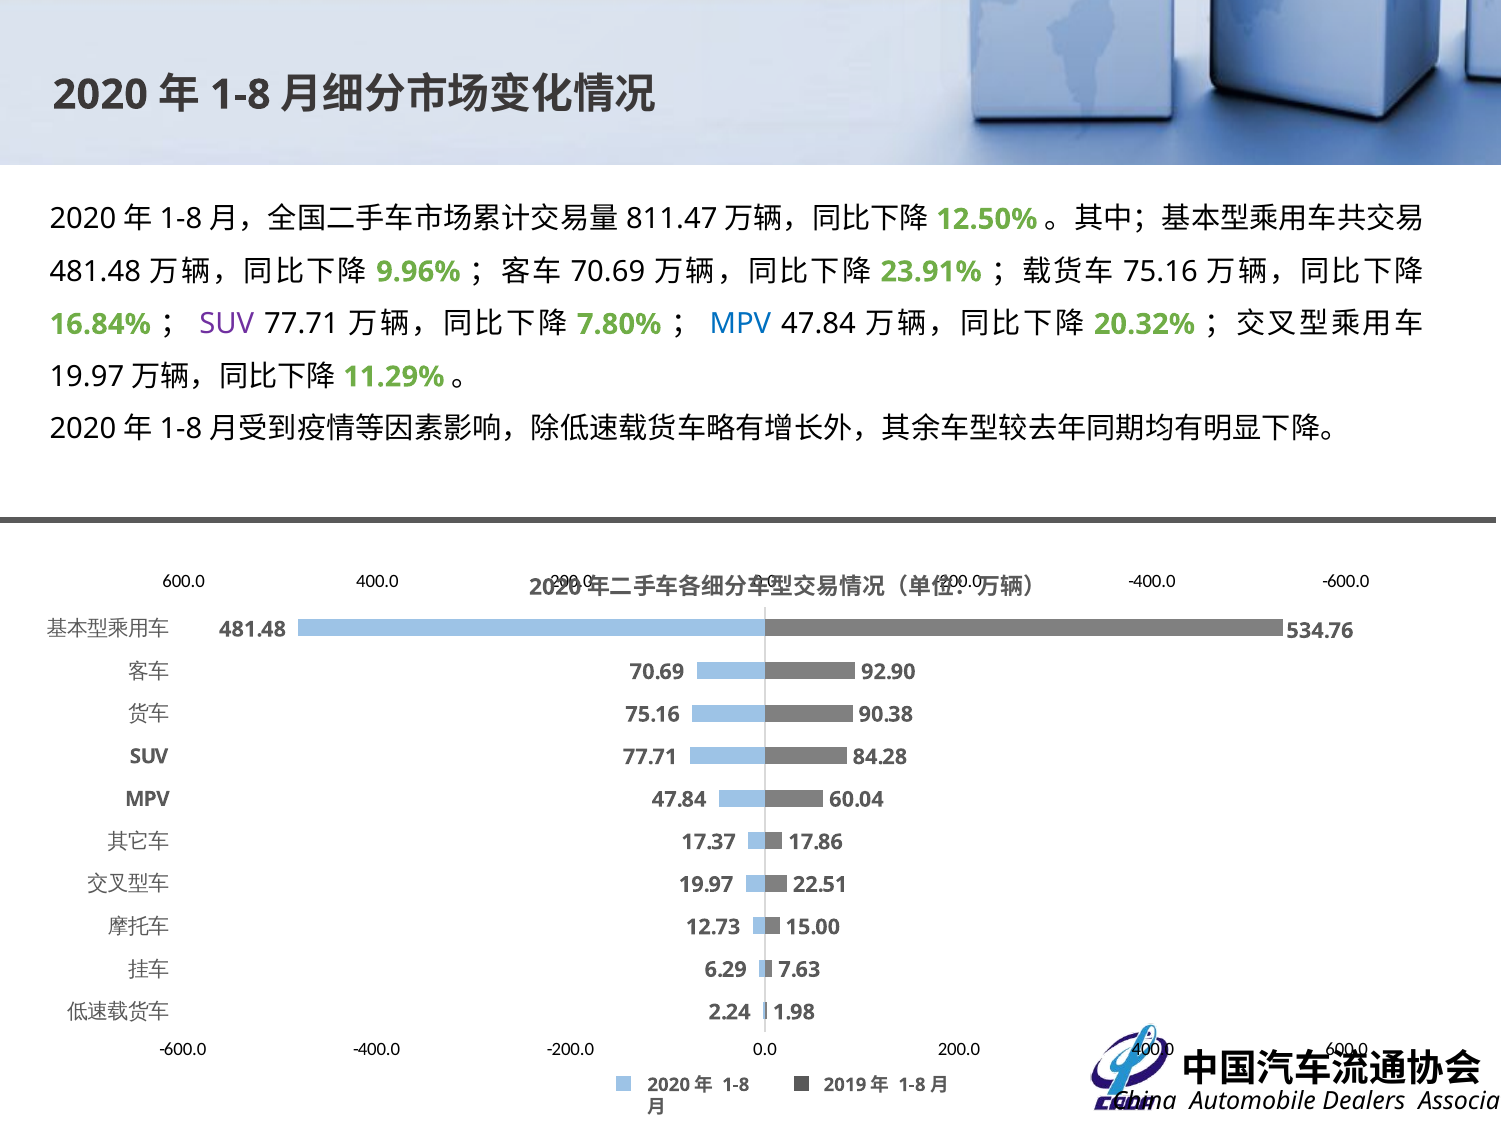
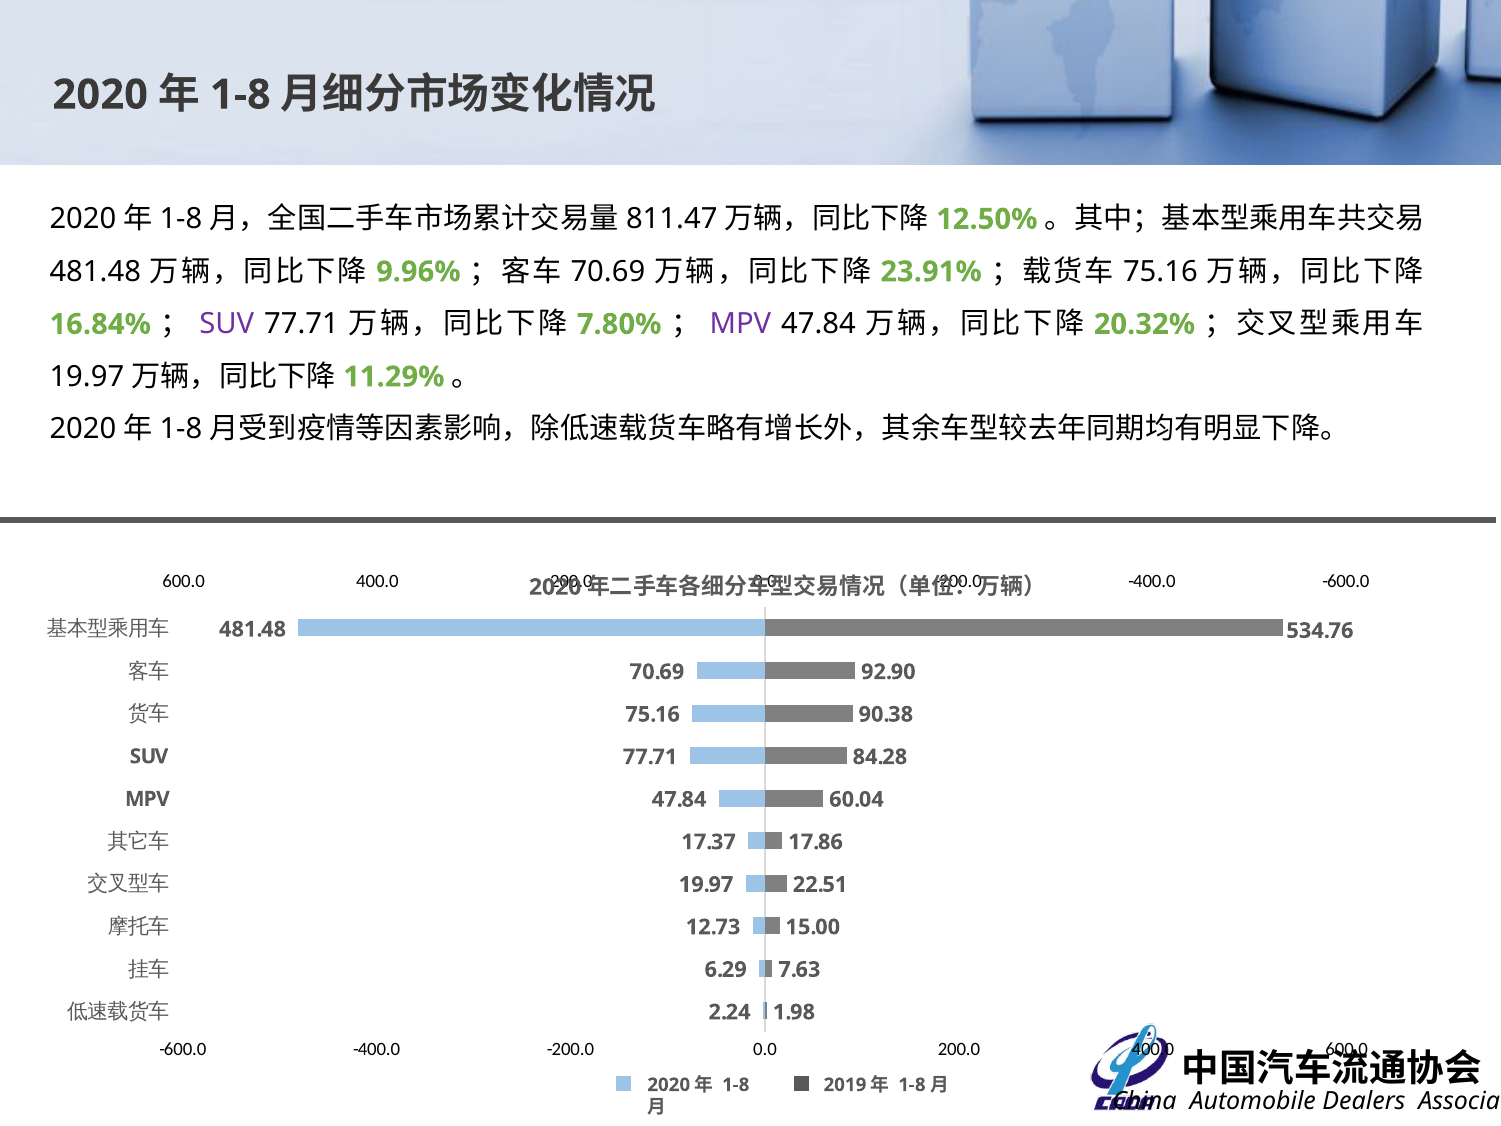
MPV colour: blue -> purple (740, 324)
